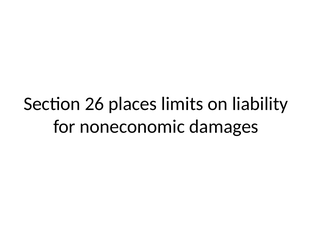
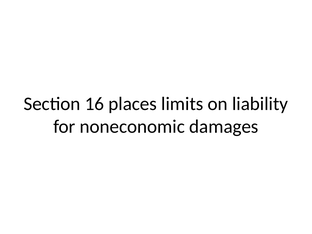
26: 26 -> 16 (94, 104)
